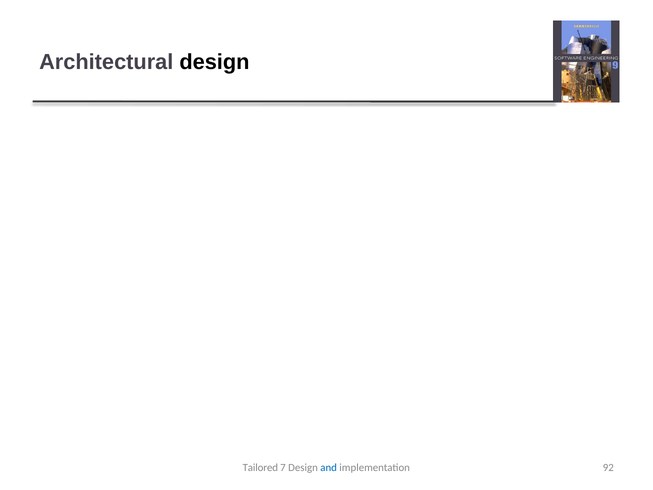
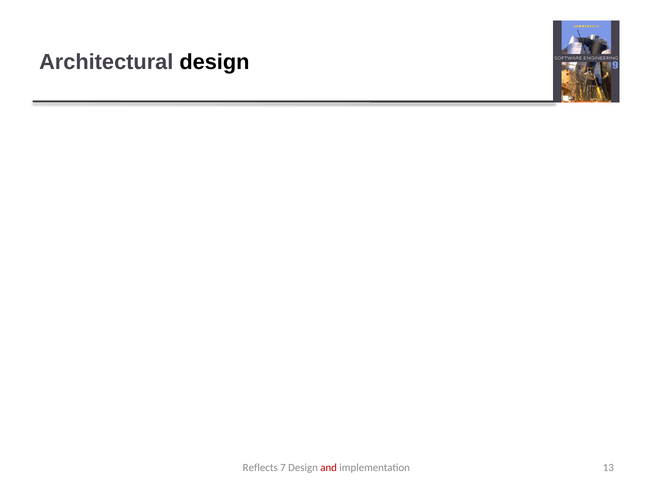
Tailored: Tailored -> Reflects (260, 468)
and colour: blue -> red (329, 468)
92: 92 -> 13 (608, 468)
